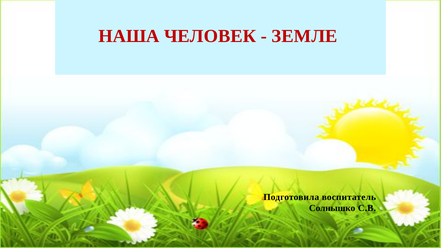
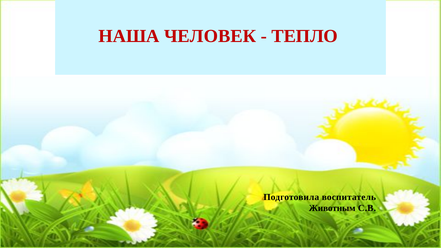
ЗЕМЛЕ: ЗЕМЛЕ -> ТЕПЛО (305, 36)
Солнышко: Солнышко -> Животным (332, 208)
